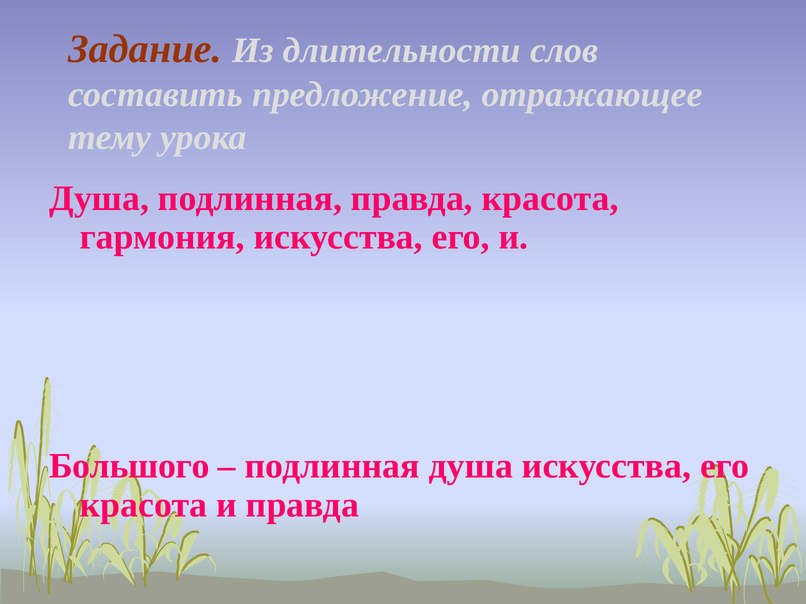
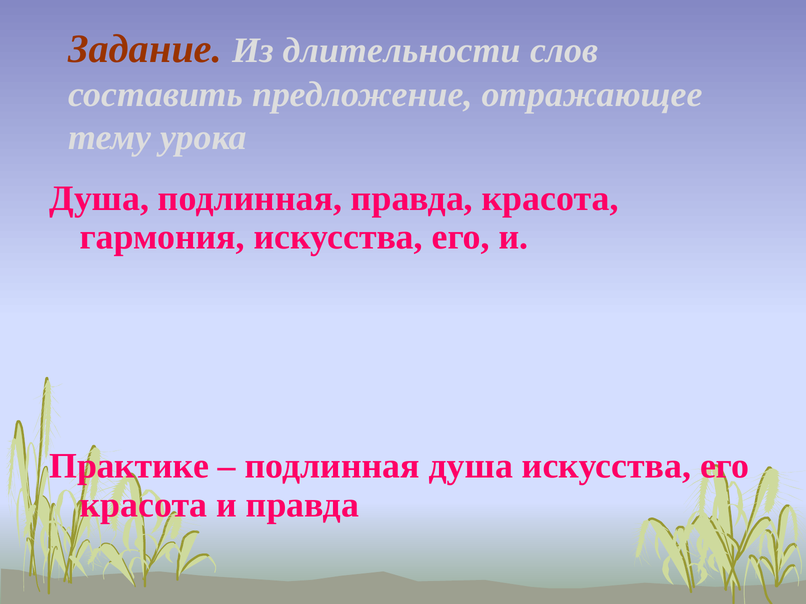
Большого: Большого -> Практике (129, 467)
